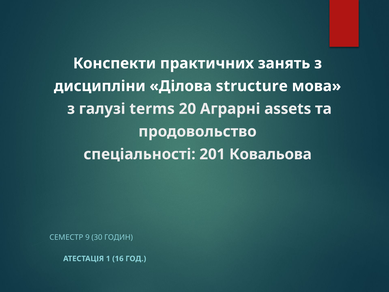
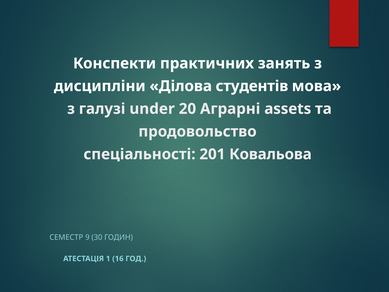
structure: structure -> студентів (252, 86)
terms: terms -> under (152, 109)
